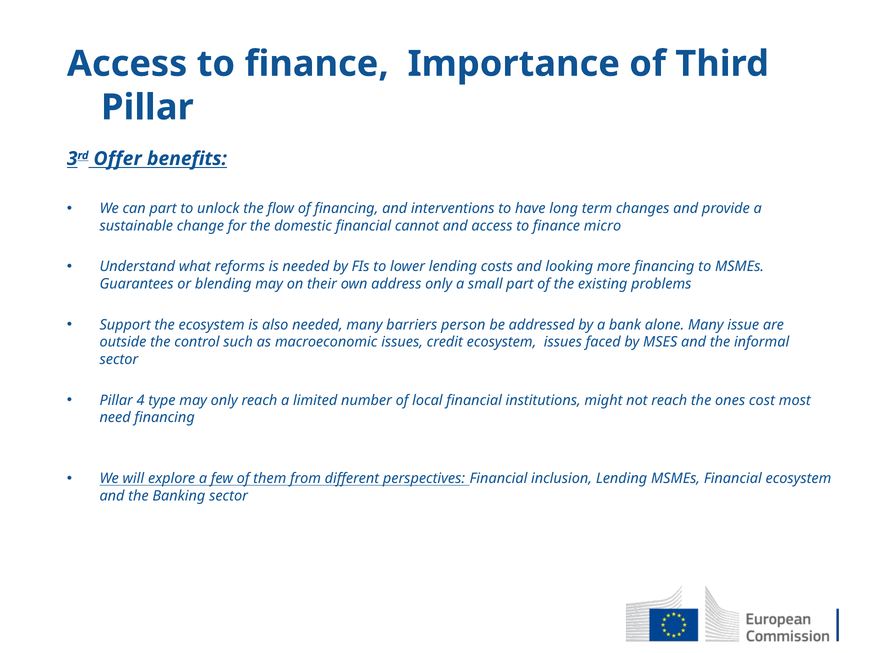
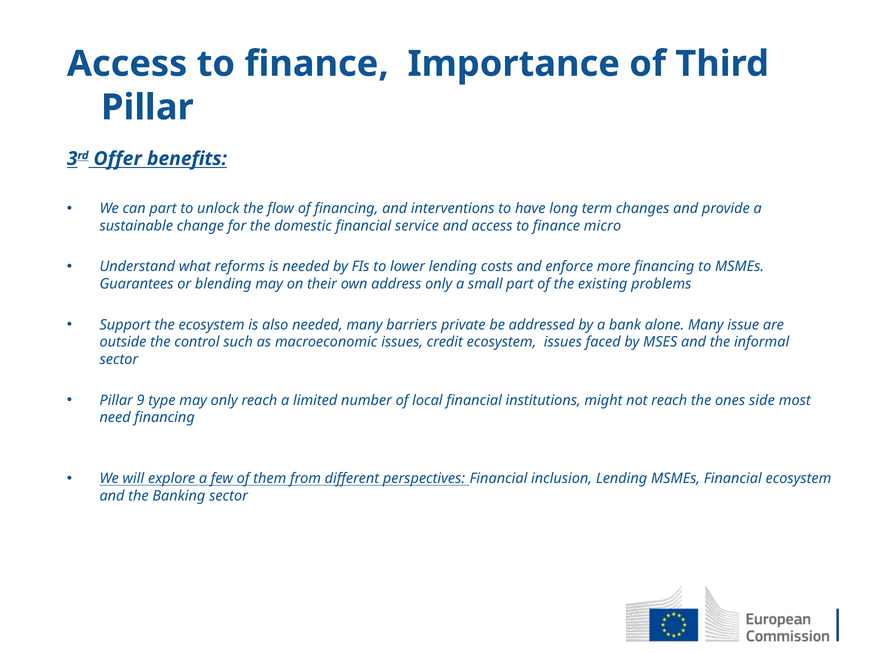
cannot: cannot -> service (417, 226)
looking: looking -> enforce (569, 266)
person: person -> private (463, 325)
4: 4 -> 9 (141, 400)
cost: cost -> side (762, 400)
